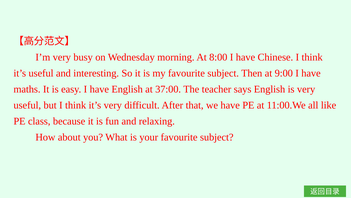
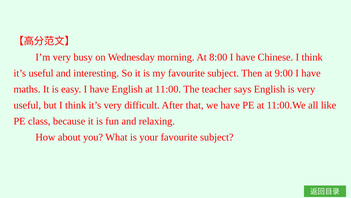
37:00: 37:00 -> 11:00 (168, 89)
